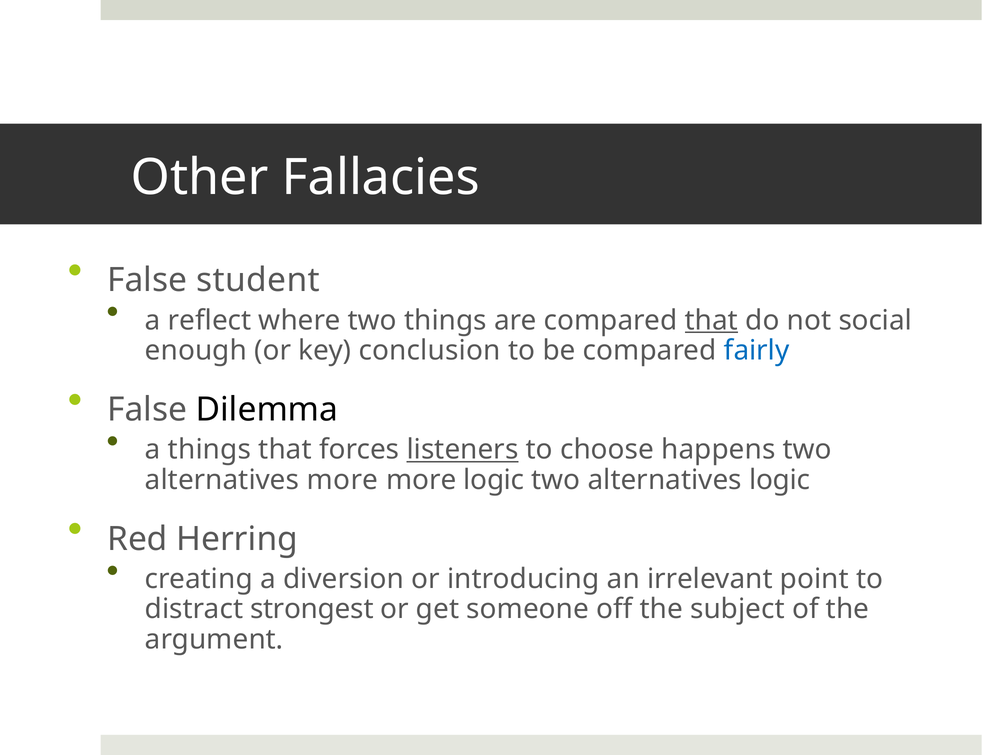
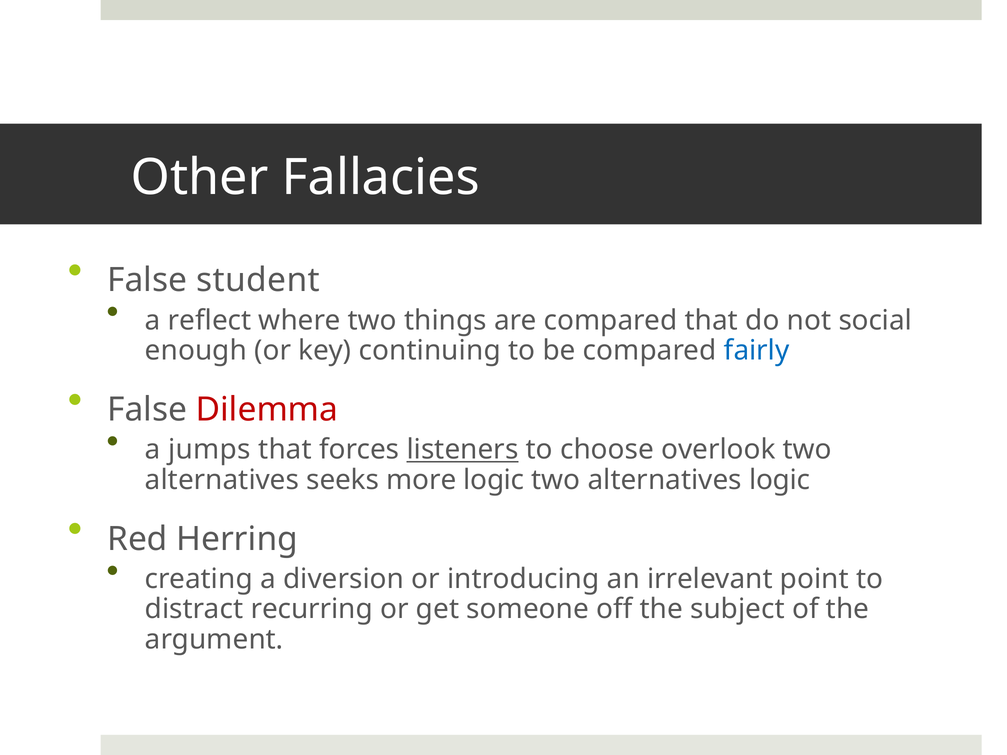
that underline: present -> none (711, 320)
conclusion: conclusion -> continuing (430, 351)
Dilemma colour: black -> red (267, 410)
a things: things -> jumps (209, 450)
happens: happens -> overlook (718, 450)
alternatives more: more -> seeks (343, 480)
strongest: strongest -> recurring (312, 609)
